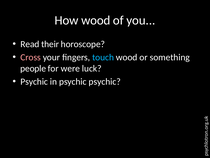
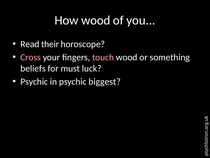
touch colour: light blue -> pink (103, 57)
people: people -> beliefs (33, 68)
were: were -> must (70, 68)
psychic psychic: psychic -> biggest (105, 81)
